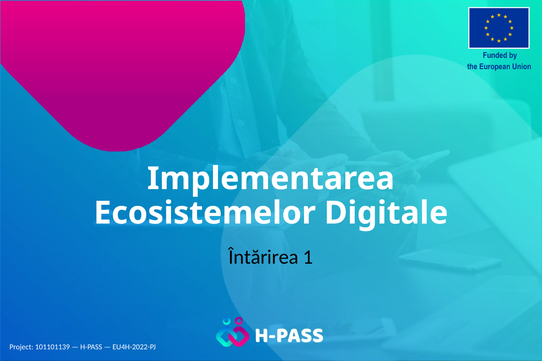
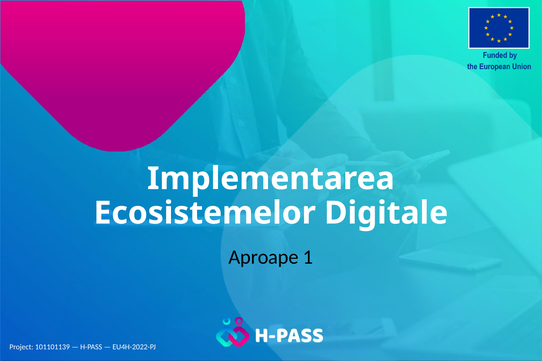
Întărirea: Întărirea -> Aproape (264, 257)
